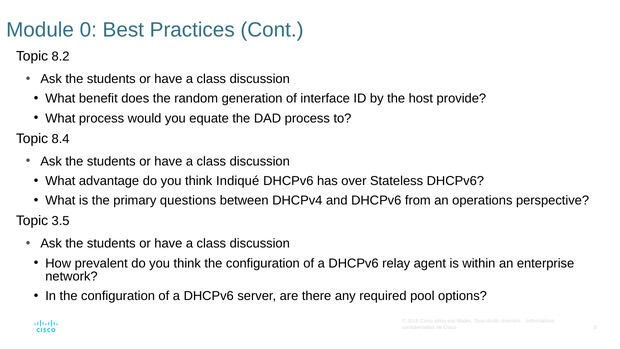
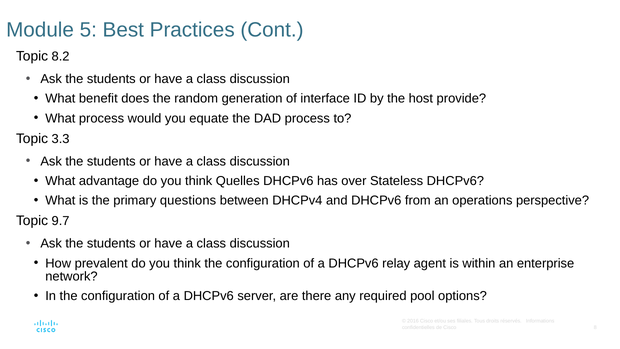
0: 0 -> 5 (88, 30)
8.4: 8.4 -> 3.3 (61, 139)
Indiqué: Indiqué -> Quelles (238, 181)
3.5: 3.5 -> 9.7 (61, 221)
